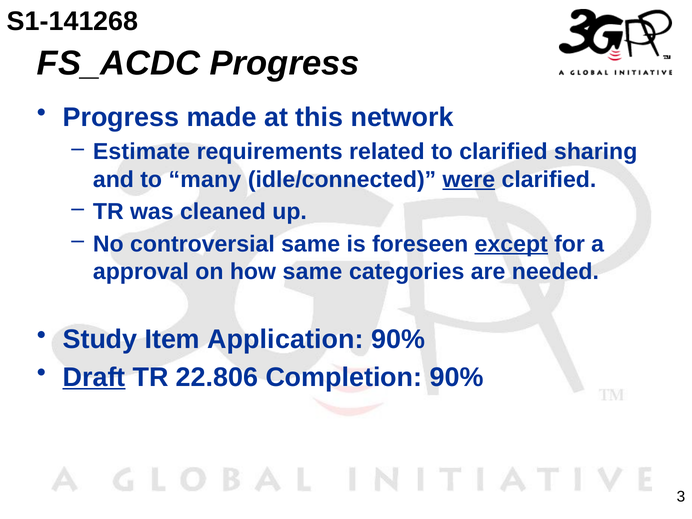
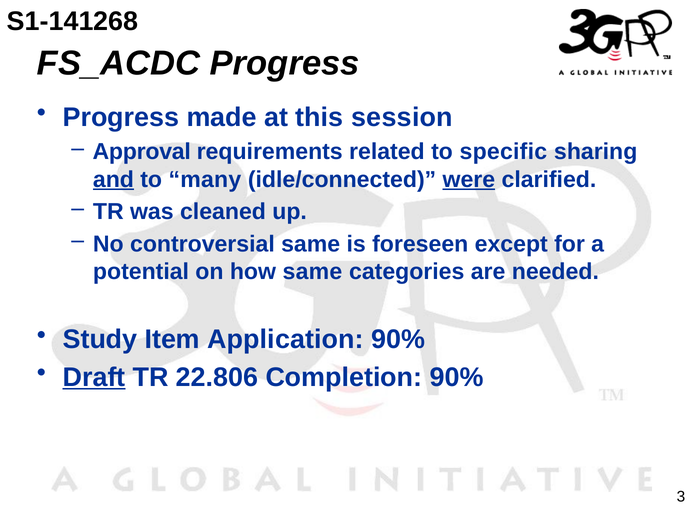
network: network -> session (402, 117)
Estimate: Estimate -> Approval (142, 152)
to clarified: clarified -> specific (503, 152)
and underline: none -> present (113, 179)
except underline: present -> none (511, 244)
approval: approval -> potential (141, 272)
